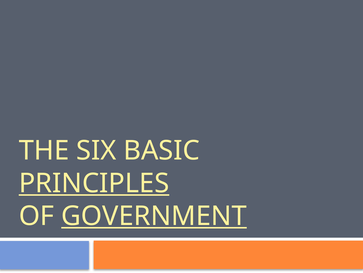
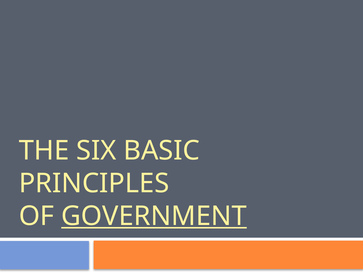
PRINCIPLES underline: present -> none (94, 183)
